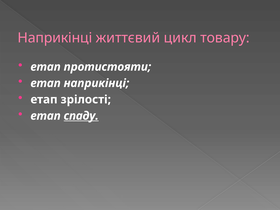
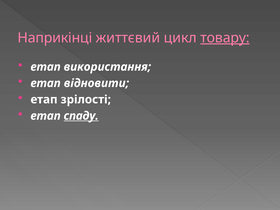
товару underline: none -> present (225, 38)
протистояти: протистояти -> використання (107, 67)
етап наприкінці: наприкінці -> відновити (96, 83)
